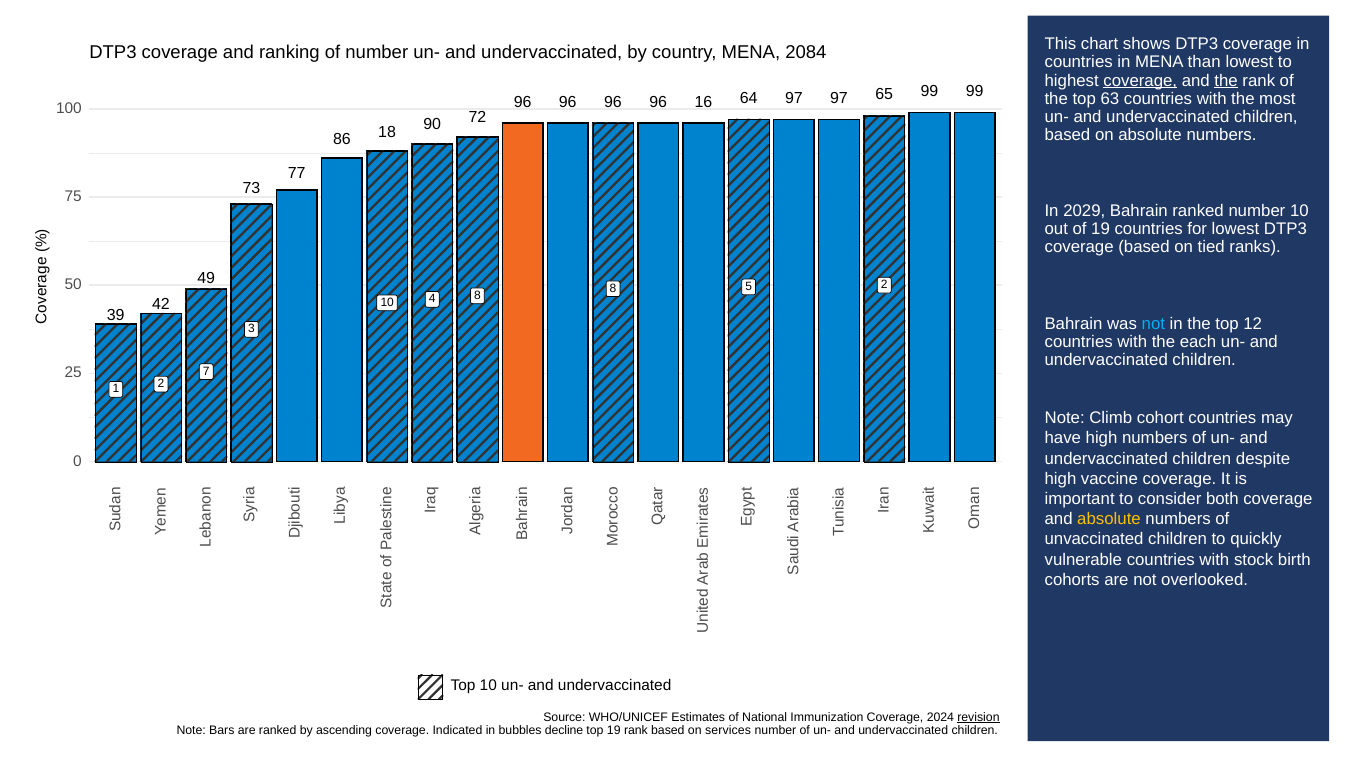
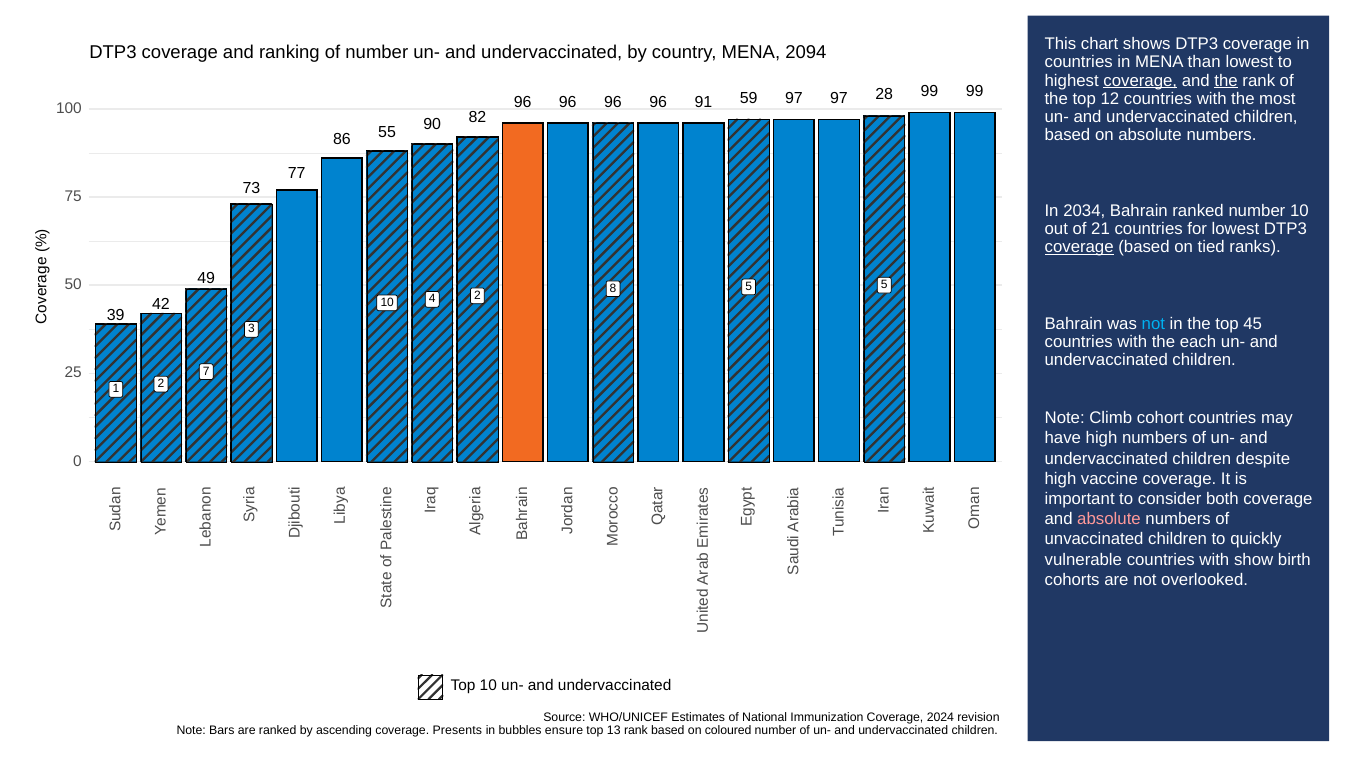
2084: 2084 -> 2094 (806, 52)
63: 63 -> 12 (1110, 99)
16: 16 -> 91 (703, 102)
64: 64 -> 59 (749, 98)
65: 65 -> 28 (884, 95)
18: 18 -> 55 (387, 132)
72: 72 -> 82 (477, 117)
2029: 2029 -> 2034 (1084, 211)
of 19: 19 -> 21 (1101, 229)
coverage underline: none -> present (1079, 247)
5 2: 2 -> 5 (884, 285)
4 8: 8 -> 2 (477, 295)
12: 12 -> 45 (1253, 324)
absolute colour: yellow -> pink (1109, 519)
stock: stock -> show (1254, 560)
revision underline: present -> none (978, 717)
Indicated: Indicated -> Presents (457, 731)
decline: decline -> ensure (564, 731)
top 19: 19 -> 13 (614, 731)
services: services -> coloured (728, 731)
